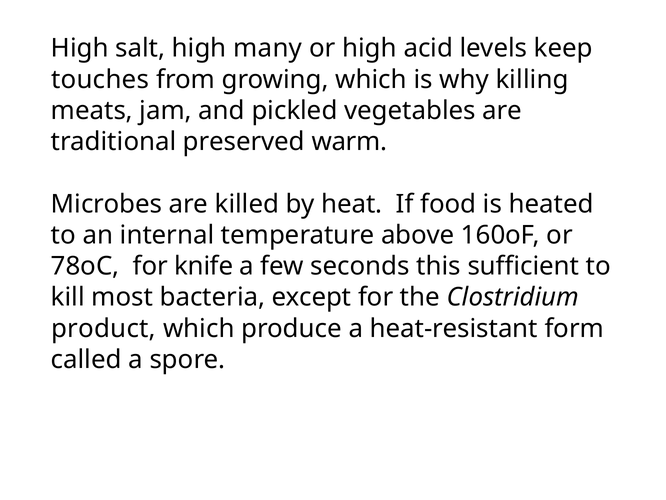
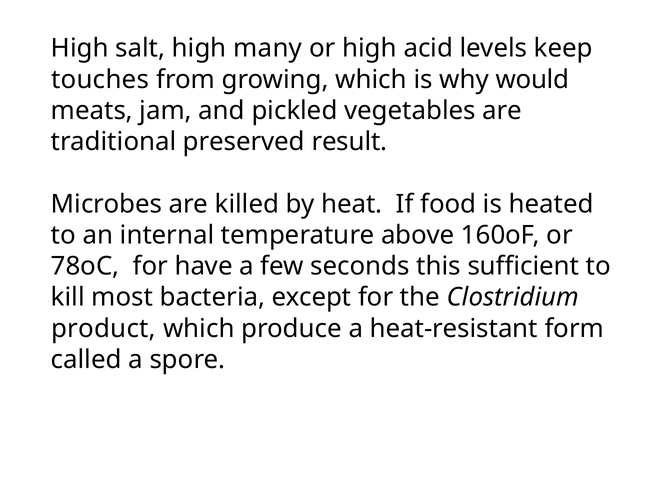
killing: killing -> would (532, 79)
warm: warm -> result (349, 142)
knife: knife -> have (204, 266)
